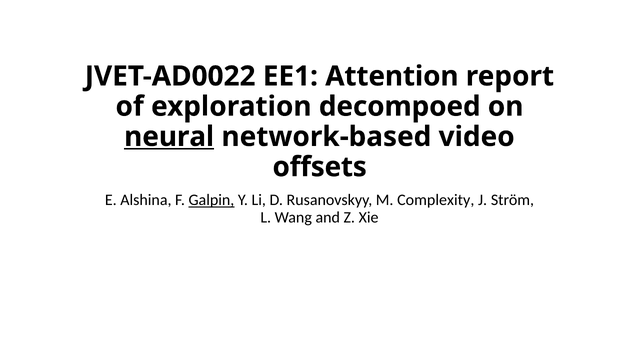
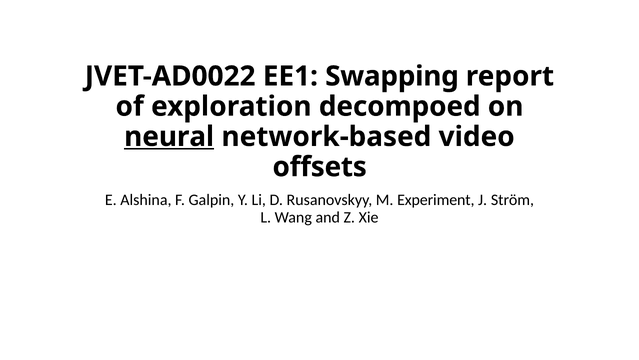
Attention: Attention -> Swapping (392, 76)
Galpin underline: present -> none (211, 200)
Complexity: Complexity -> Experiment (436, 200)
